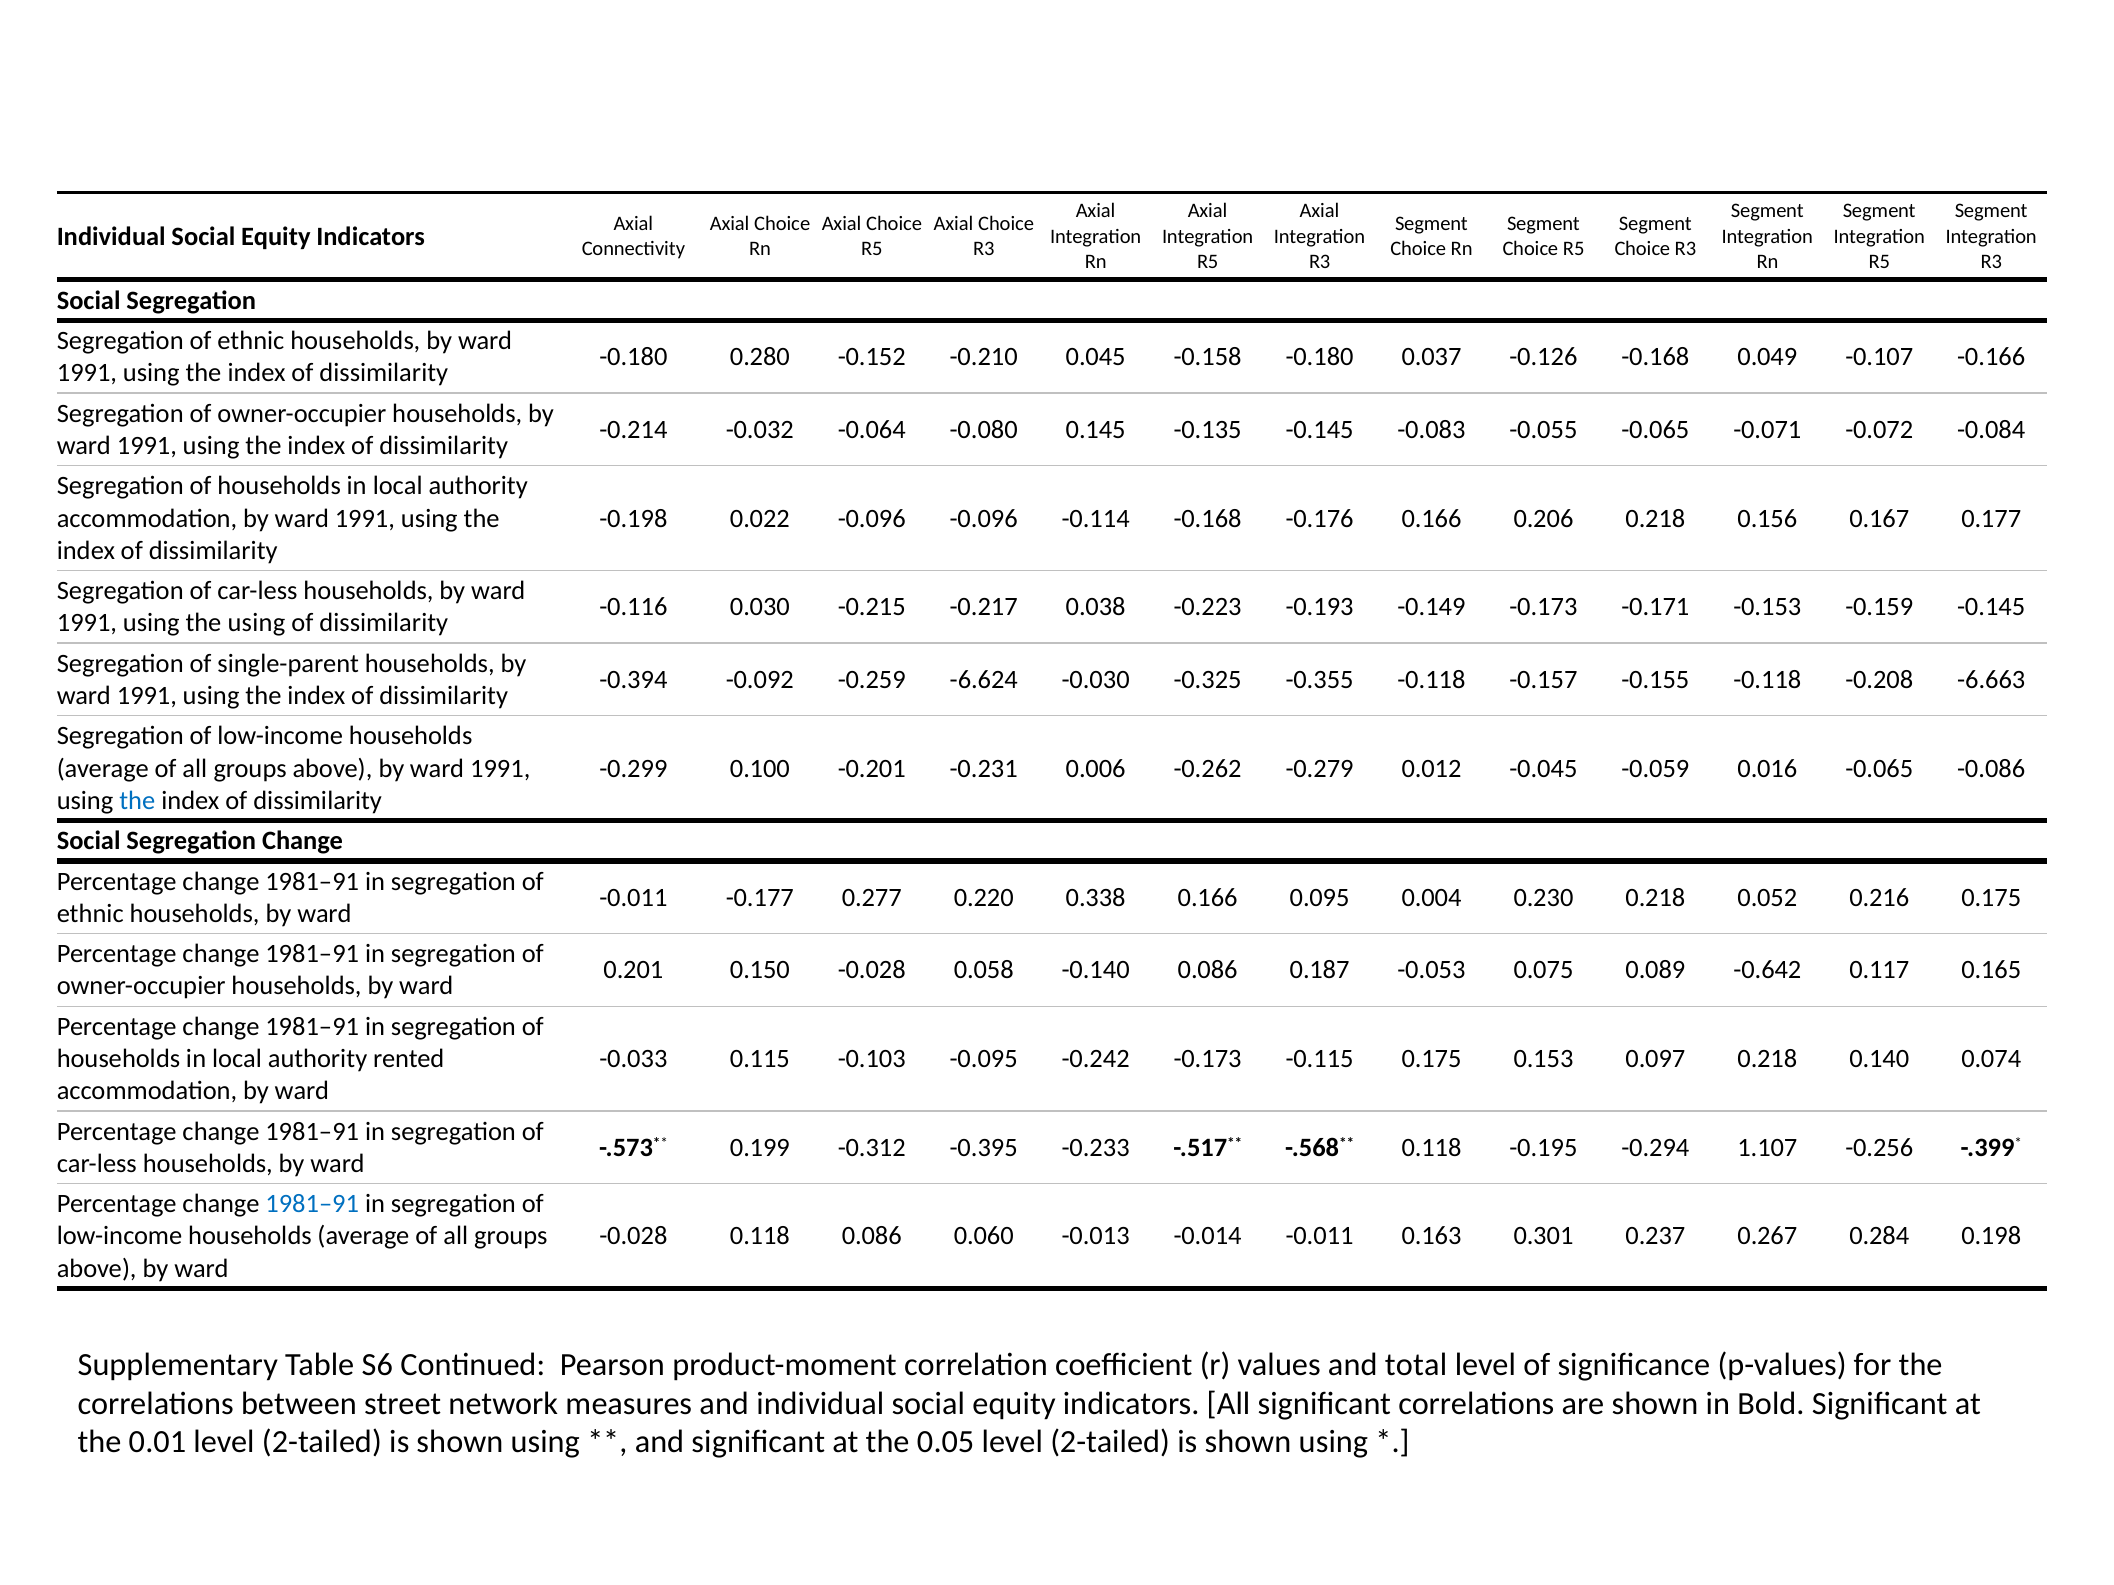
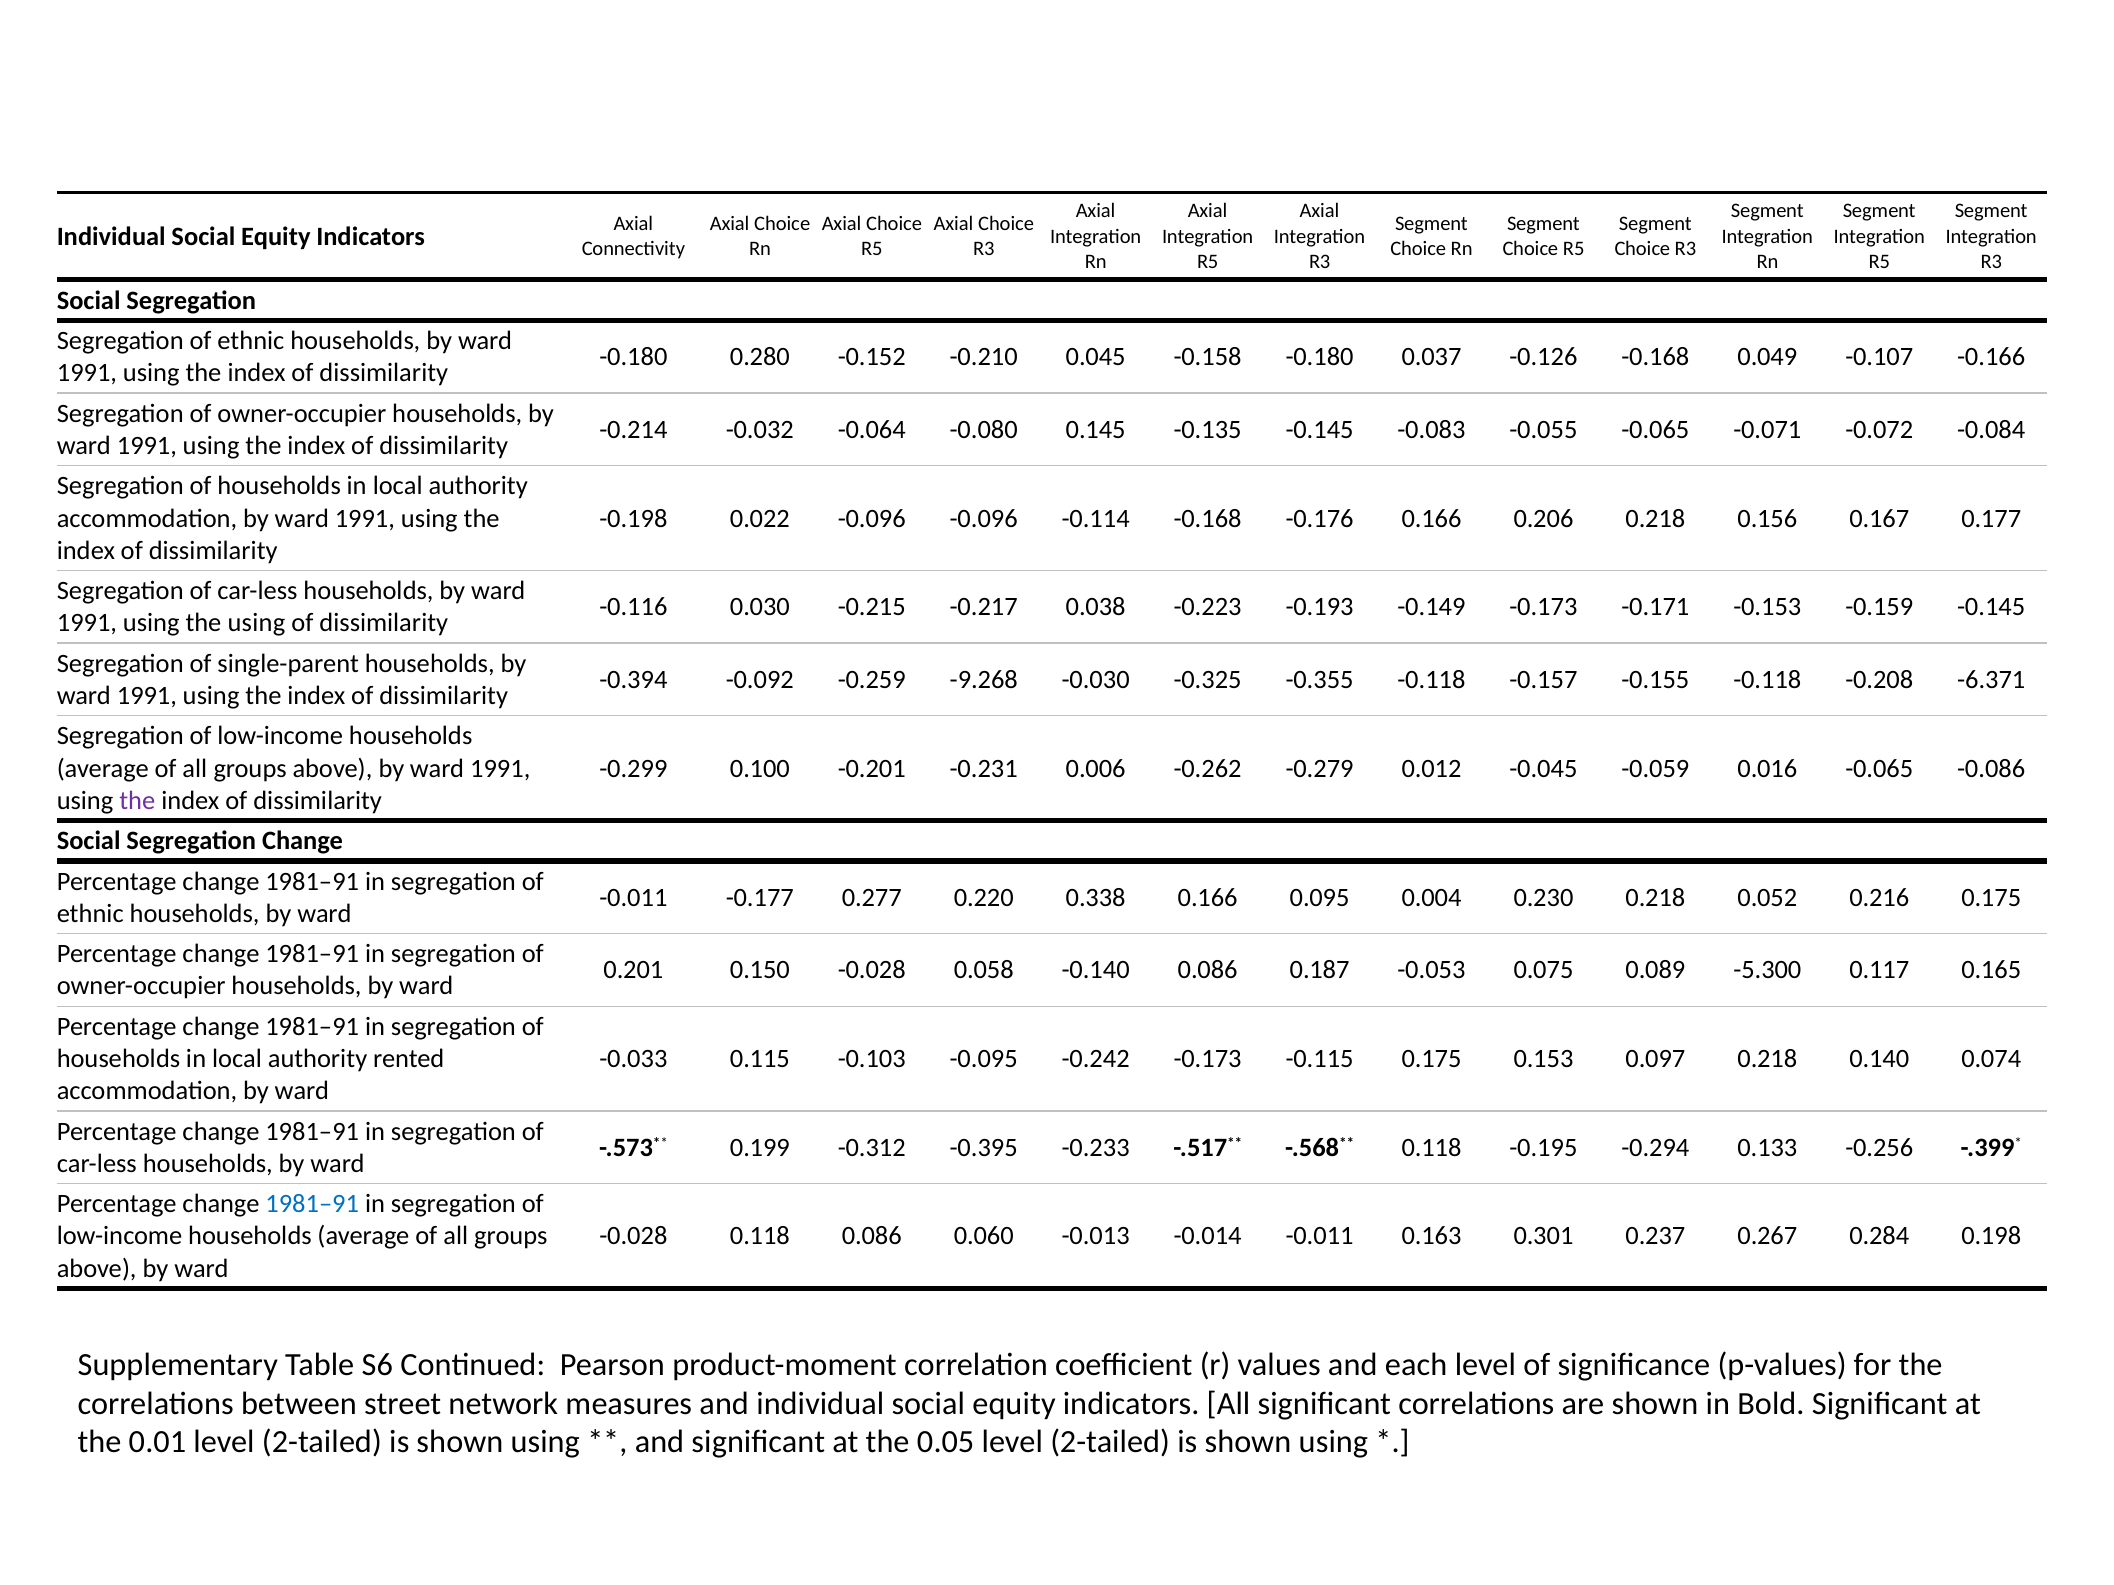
-6.624: -6.624 -> -9.268 (984, 680)
-6.663: -6.663 -> -6.371 (1991, 680)
the colour: blue -> purple (137, 801)
-0.642: -0.642 -> -5.300 (1767, 970)
1.107: 1.107 -> 0.133 (1767, 1148)
total: total -> each (1416, 1365)
